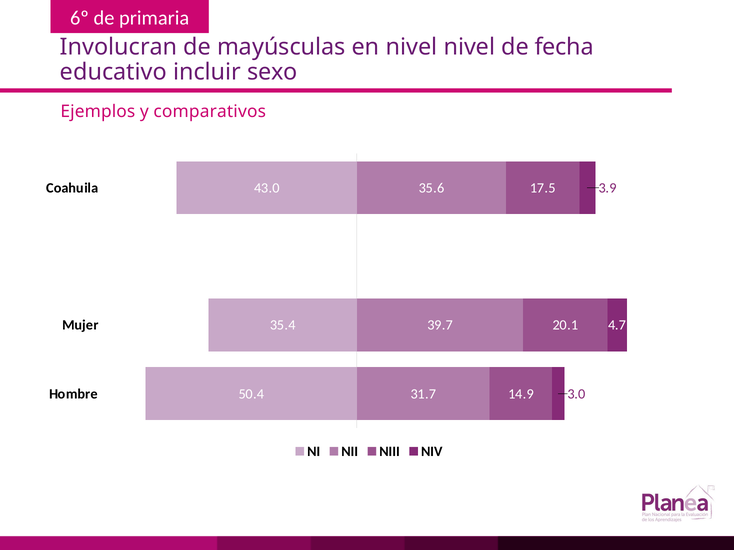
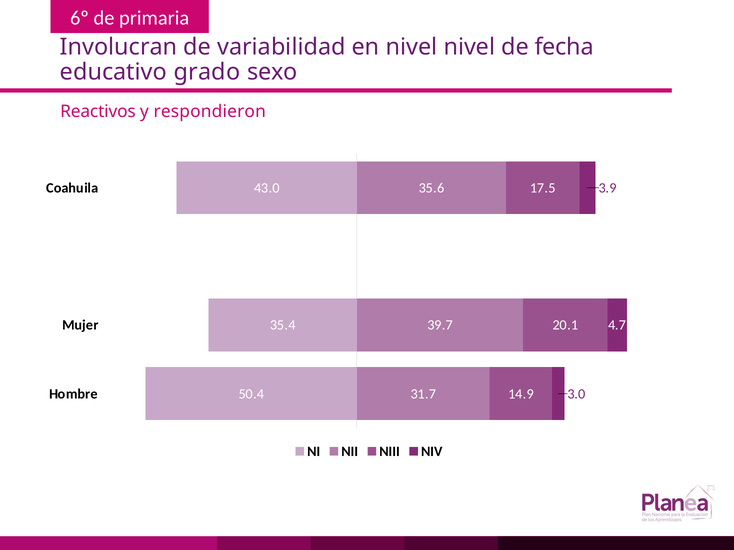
mayúsculas: mayúsculas -> variabilidad (281, 47)
incluir: incluir -> grado (207, 72)
Ejemplos: Ejemplos -> Reactivos (98, 112)
comparativos: comparativos -> respondieron (210, 112)
